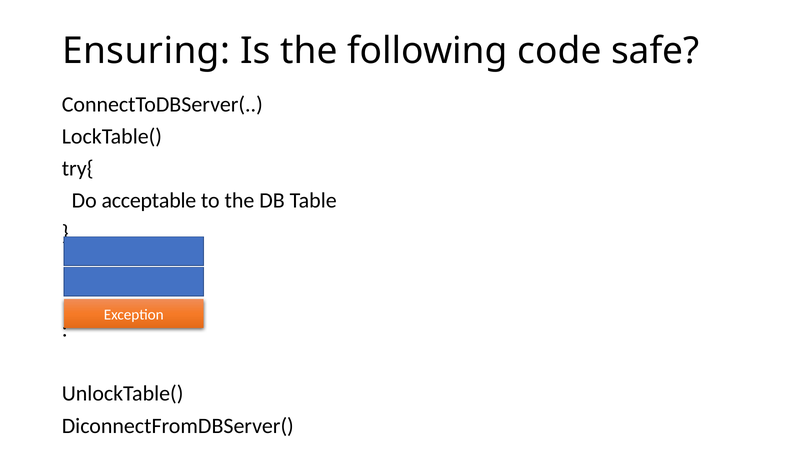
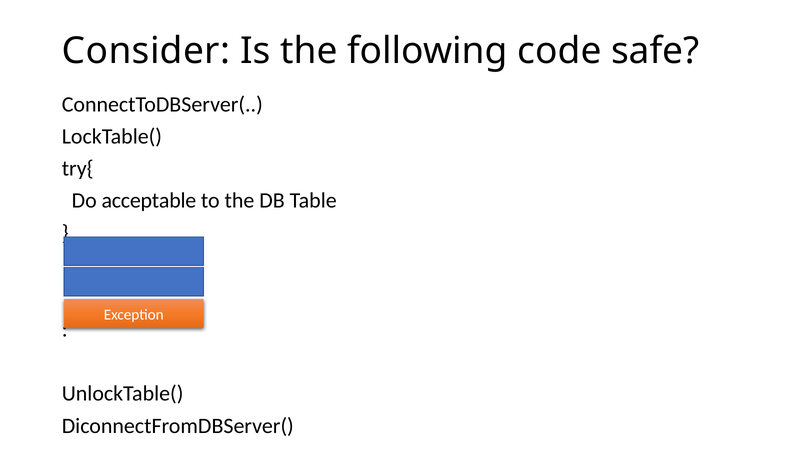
Ensuring: Ensuring -> Consider (146, 51)
